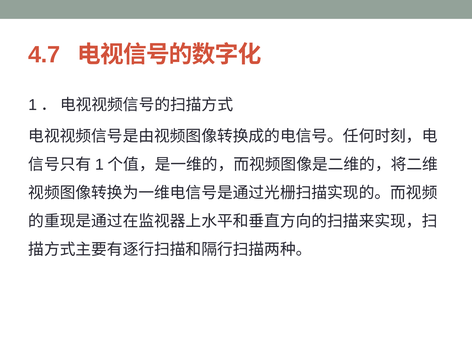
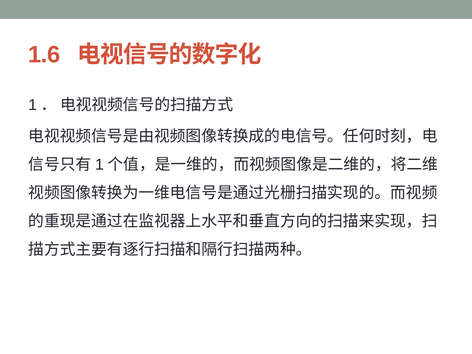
4.7: 4.7 -> 1.6 (44, 55)
